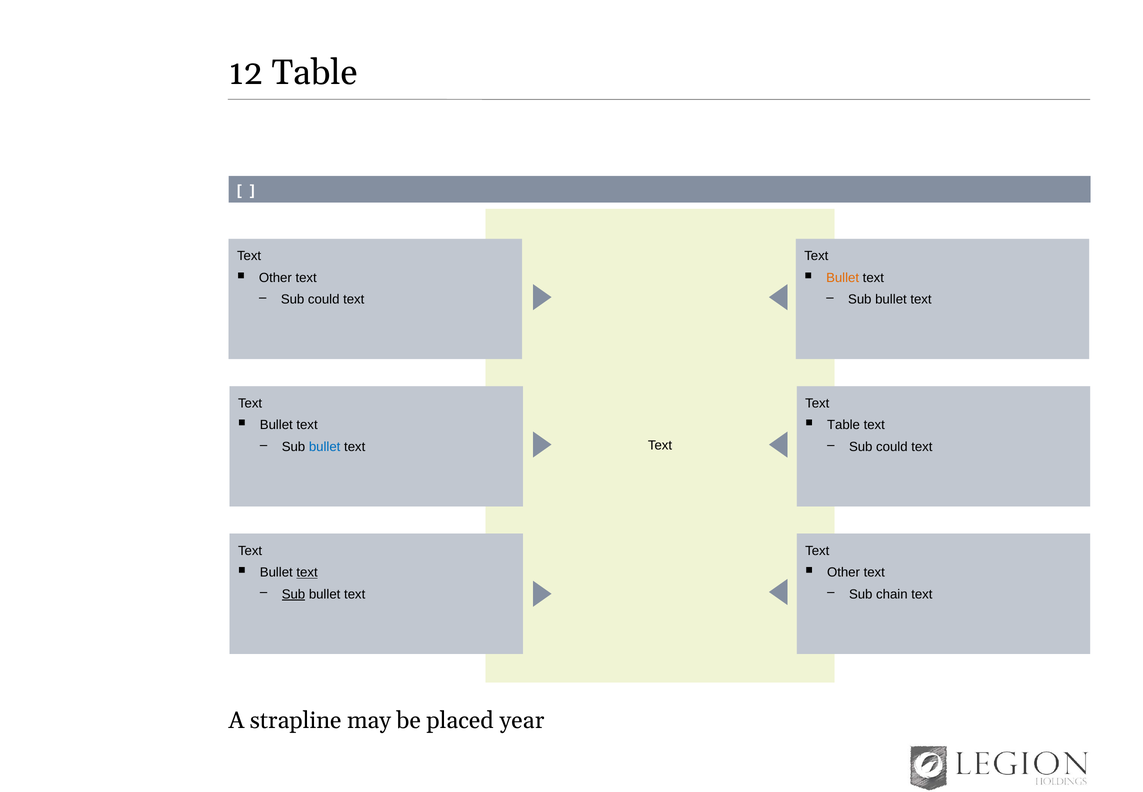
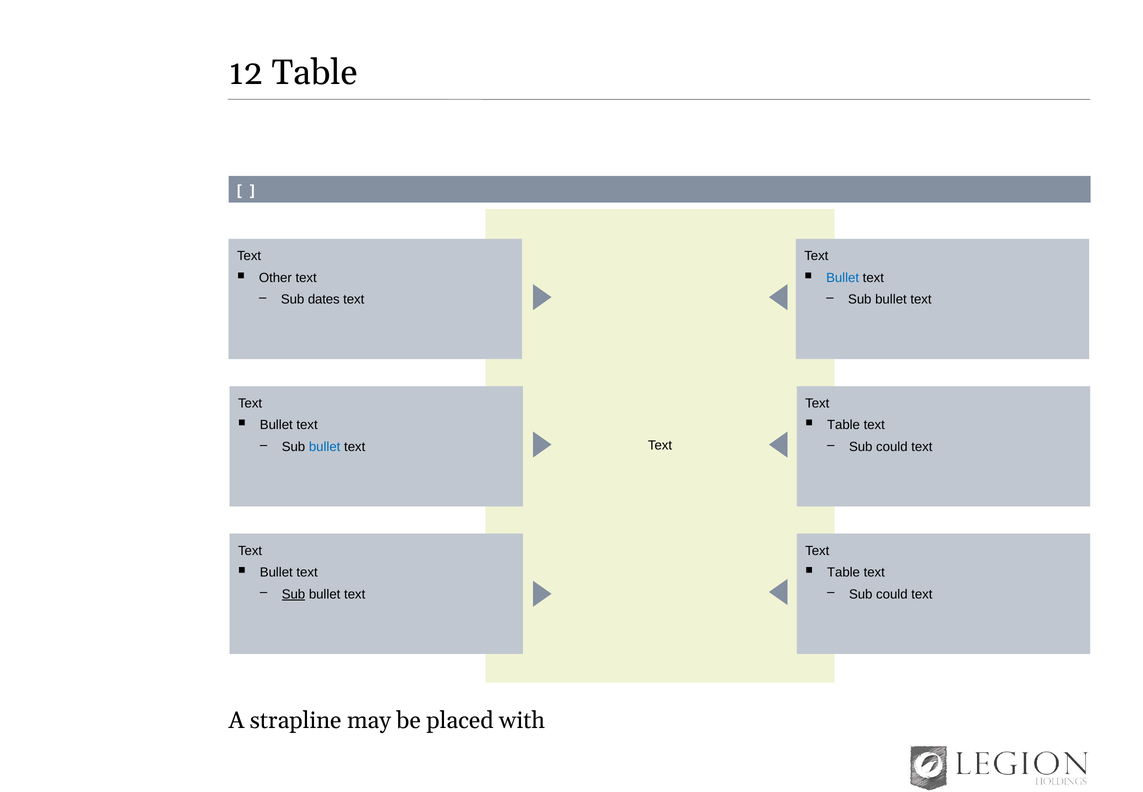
Bullet colour: orange -> blue (843, 278)
could: could -> dates (324, 299)
text underline: present -> none (307, 572)
Other: Other -> Table (844, 572)
chain: chain -> could (892, 594)
year: year -> with (522, 720)
